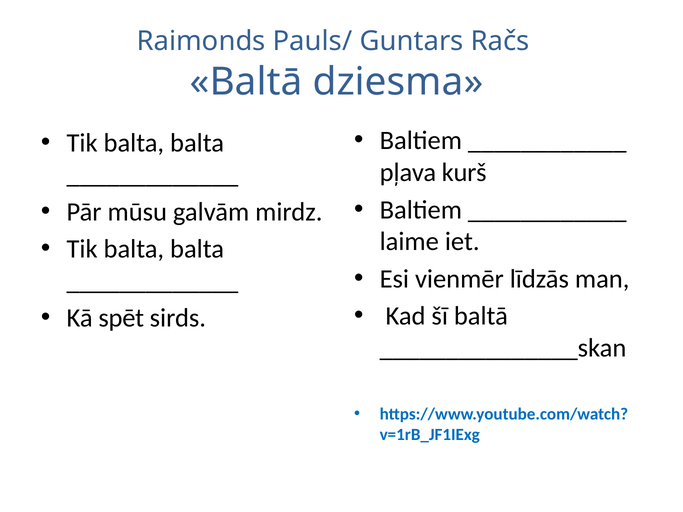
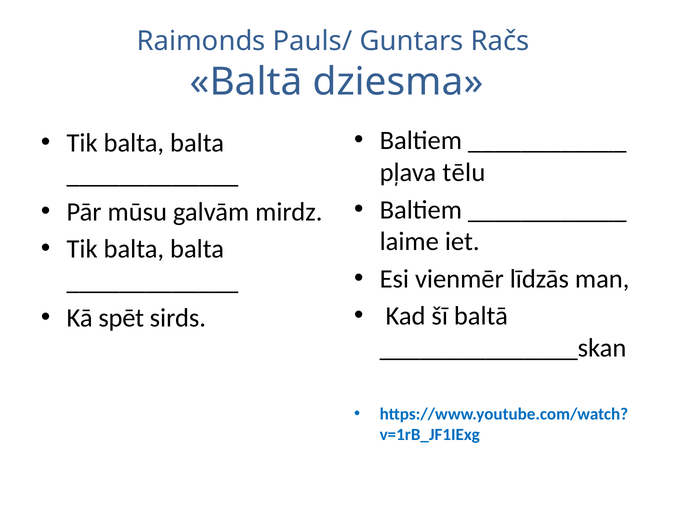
kurš: kurš -> tēlu (464, 173)
